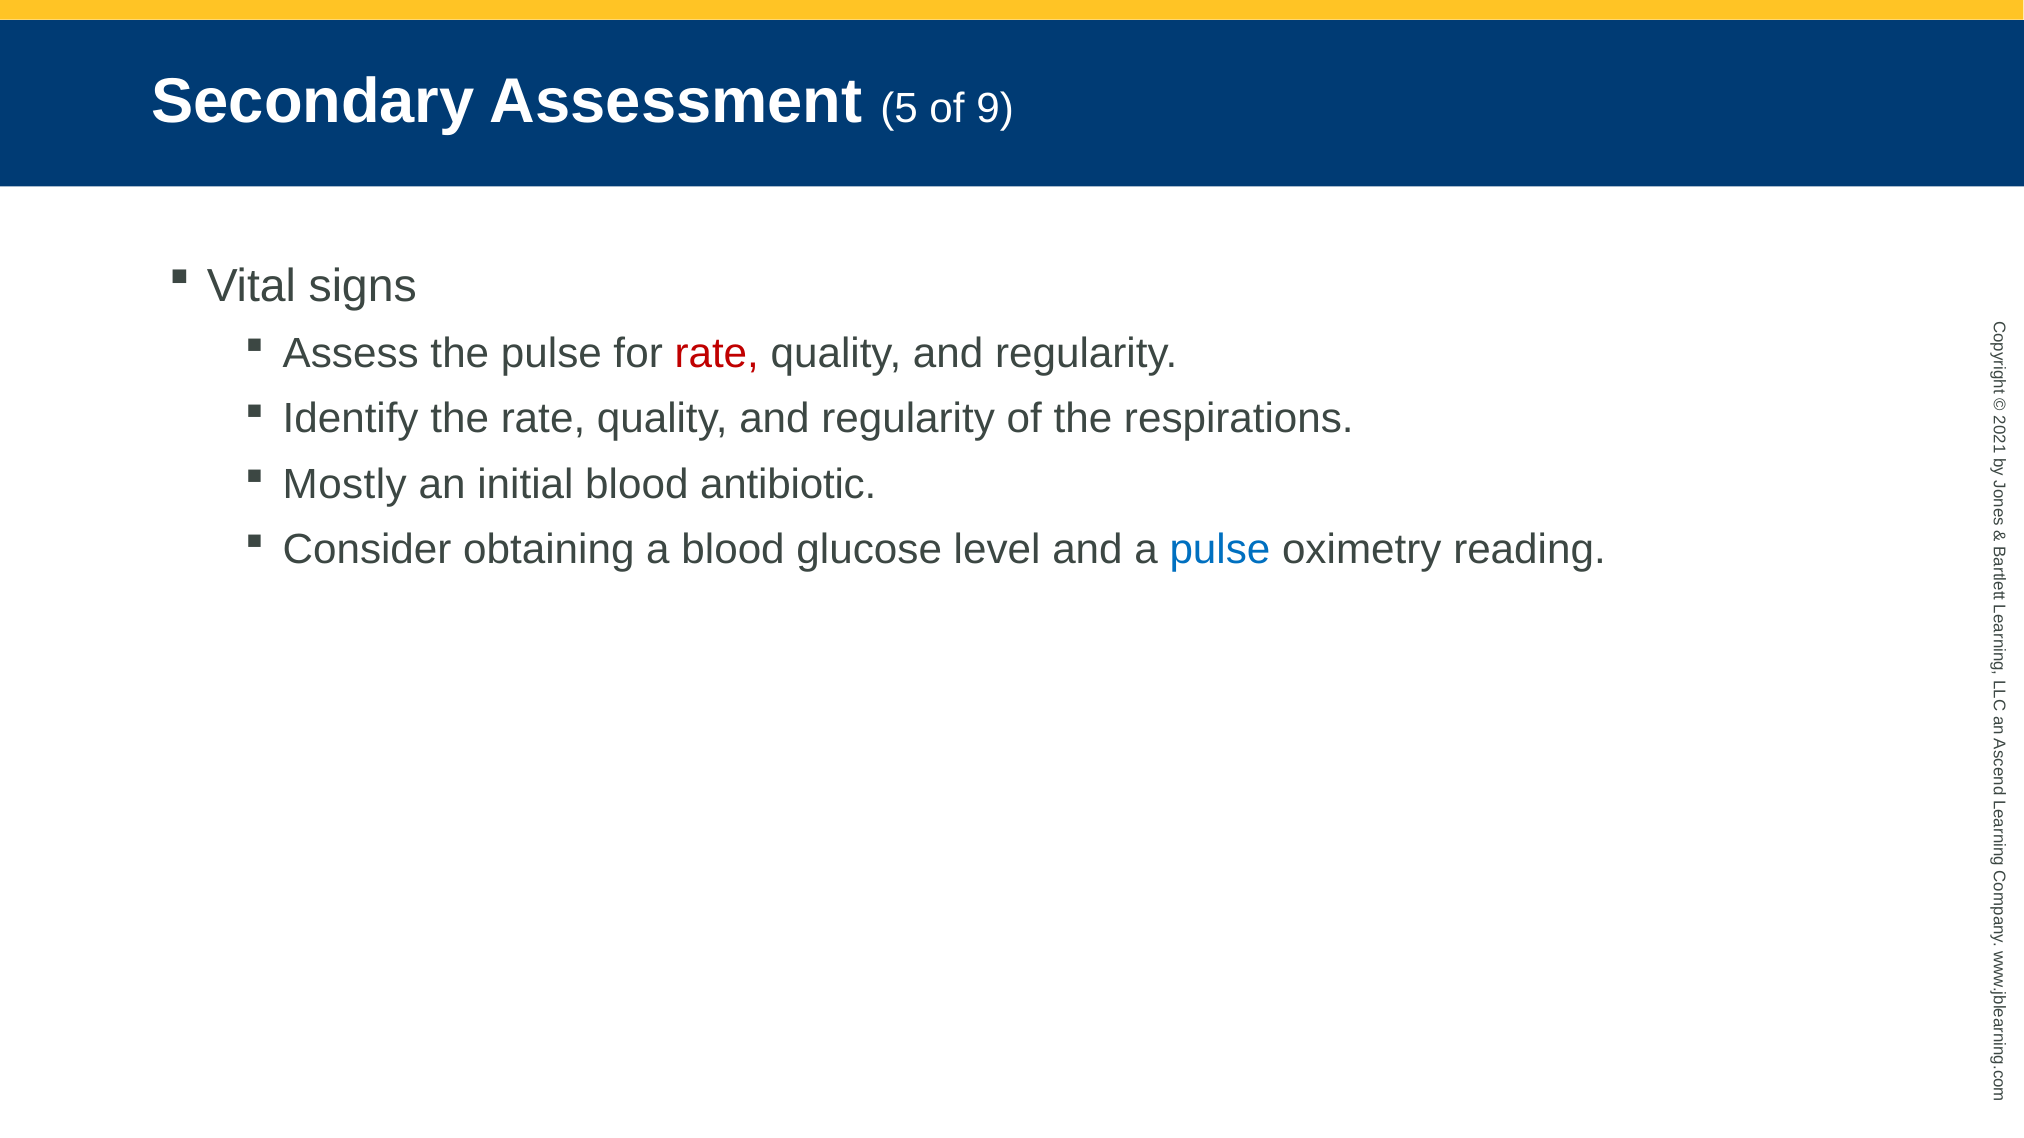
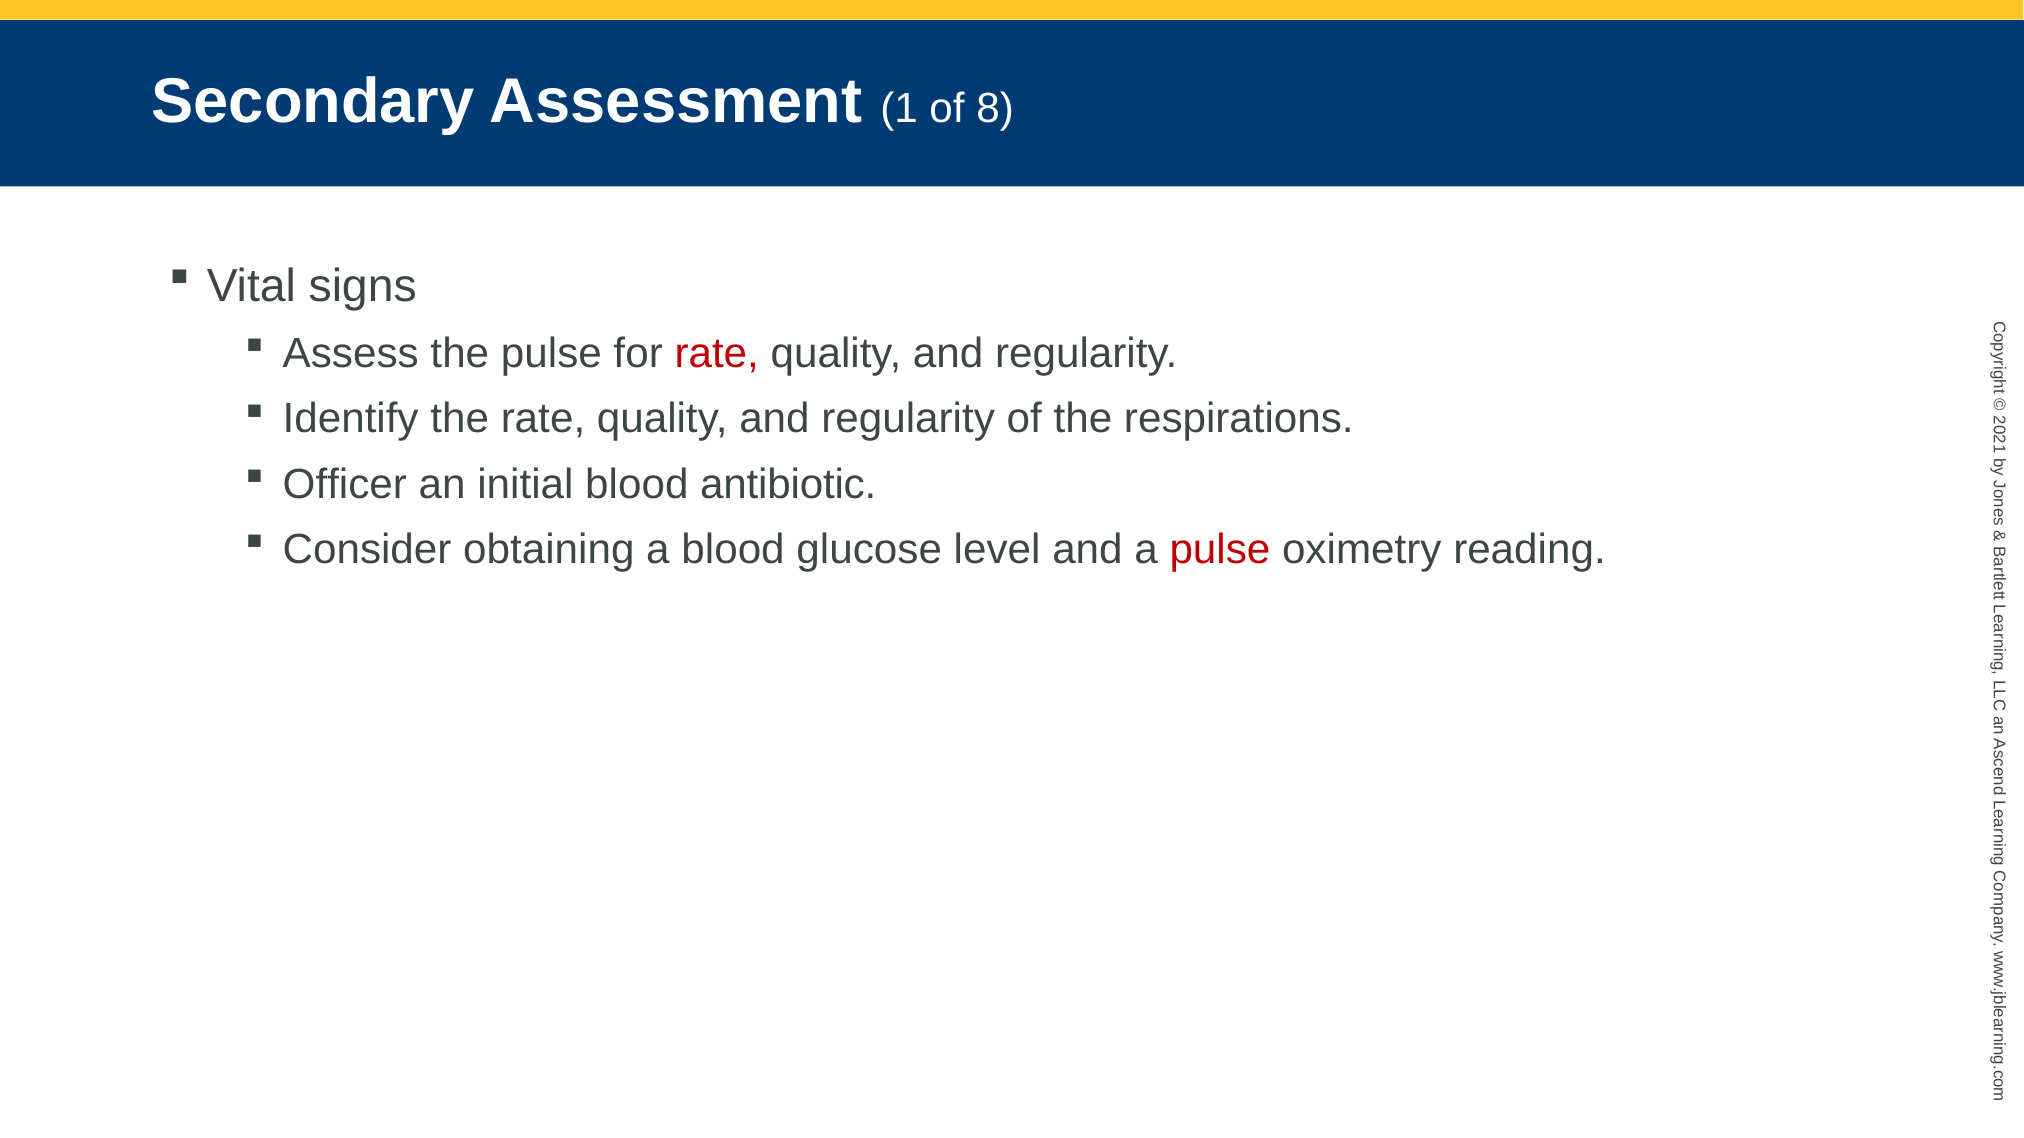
Assessment 5: 5 -> 1 (899, 109)
9: 9 -> 8 (995, 109)
Mostly: Mostly -> Officer (345, 485)
pulse colour: blue -> red (1220, 550)
